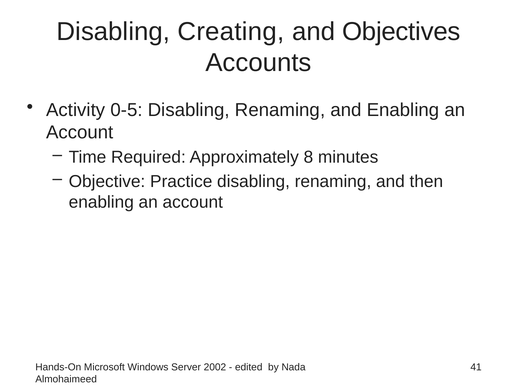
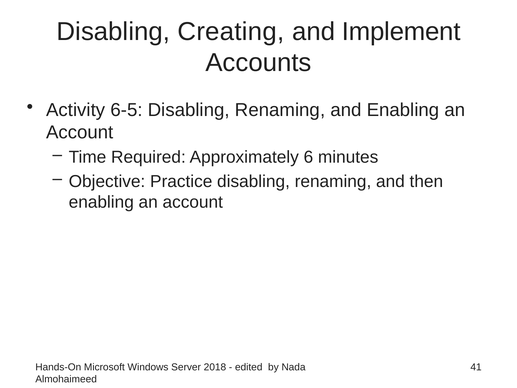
Objectives: Objectives -> Implement (401, 32)
0-5: 0-5 -> 6-5 (126, 110)
8: 8 -> 6 (308, 157)
2002: 2002 -> 2018 (215, 367)
